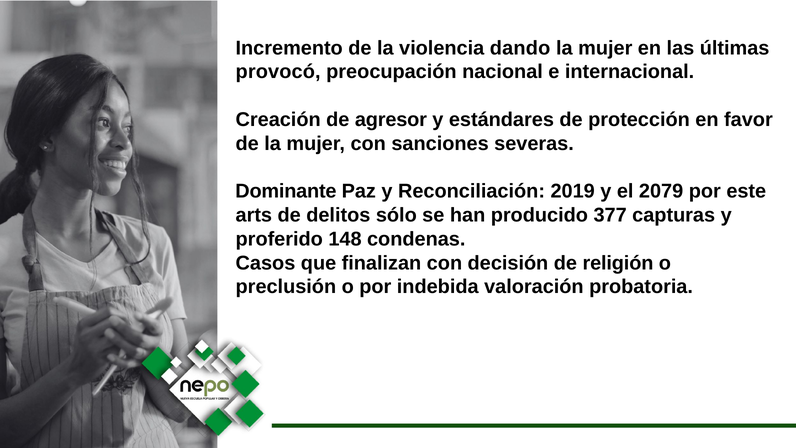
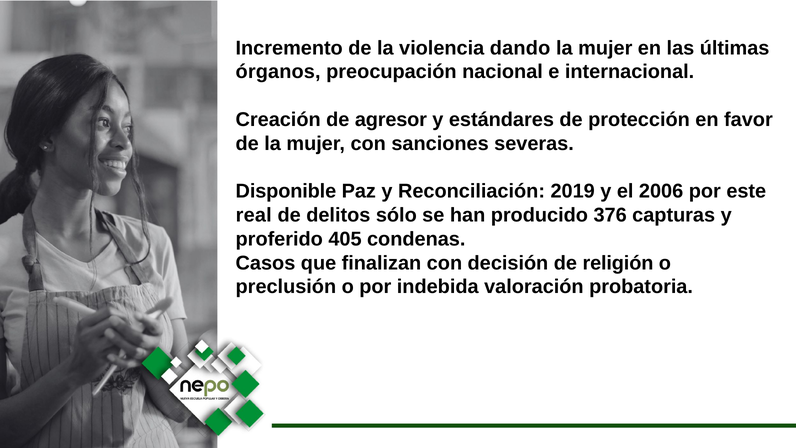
provocó: provocó -> órganos (278, 72)
Dominante: Dominante -> Disponible (286, 191)
2079: 2079 -> 2006 (661, 191)
arts: arts -> real (254, 215)
377: 377 -> 376 (610, 215)
148: 148 -> 405 (345, 239)
